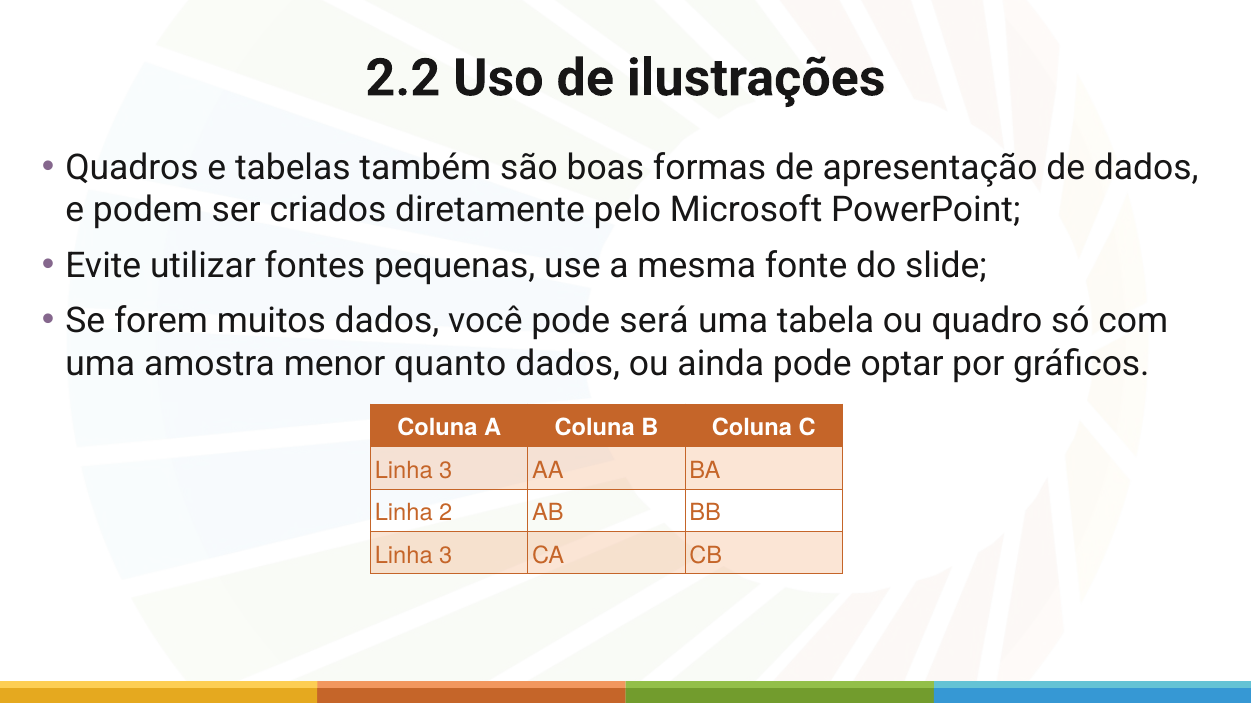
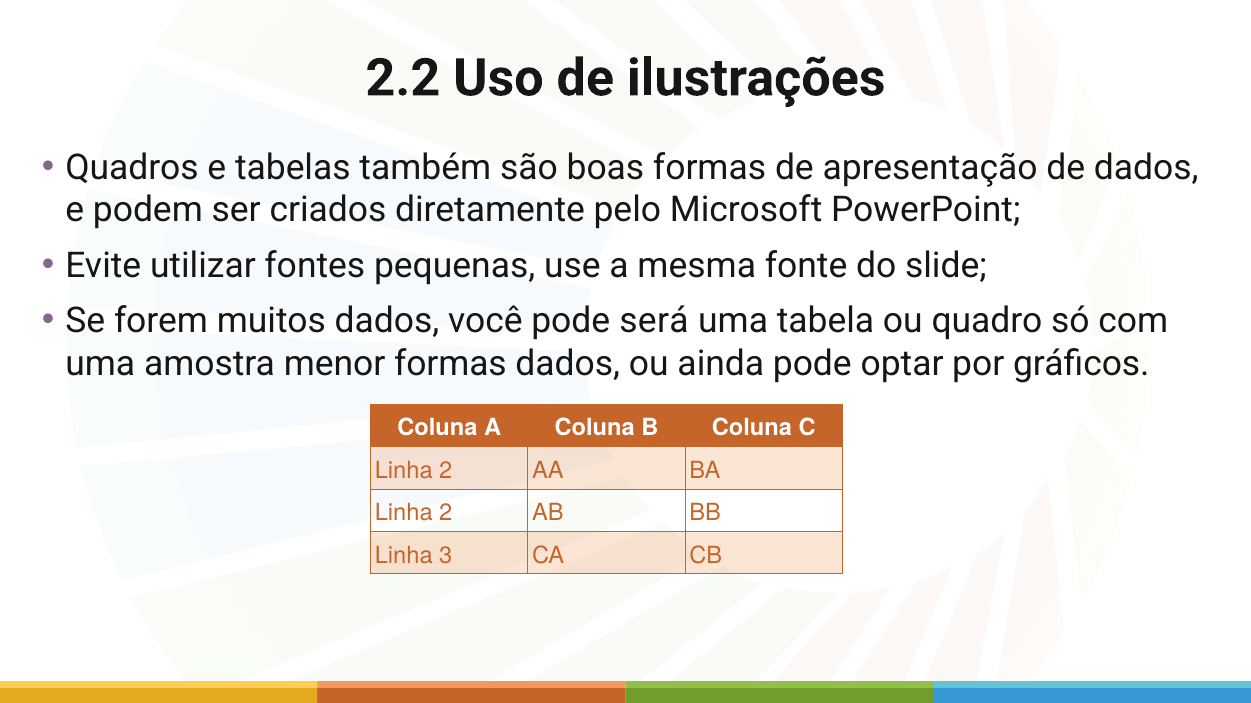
menor quanto: quanto -> formas (450, 364)
3: 3 -> 2 (446, 471)
